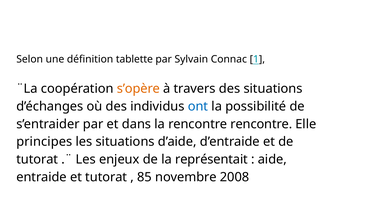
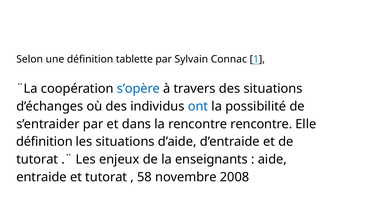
s’opère colour: orange -> blue (138, 89)
principes: principes -> définition (44, 142)
représentait: représentait -> enseignants (211, 160)
85: 85 -> 58 (144, 177)
